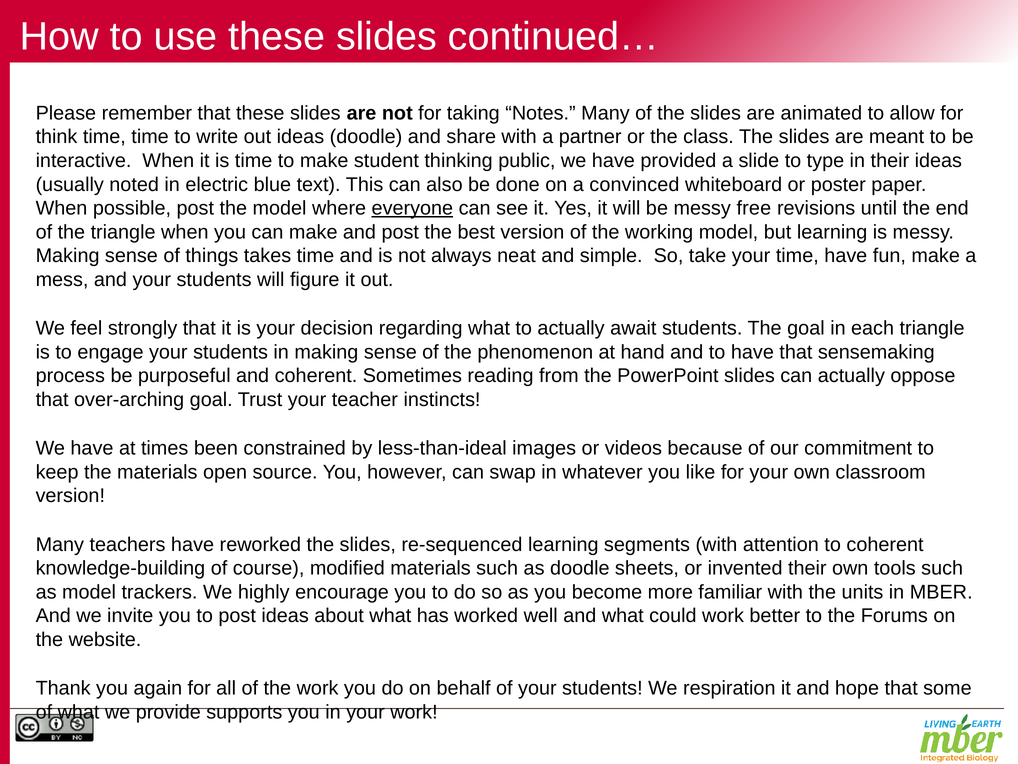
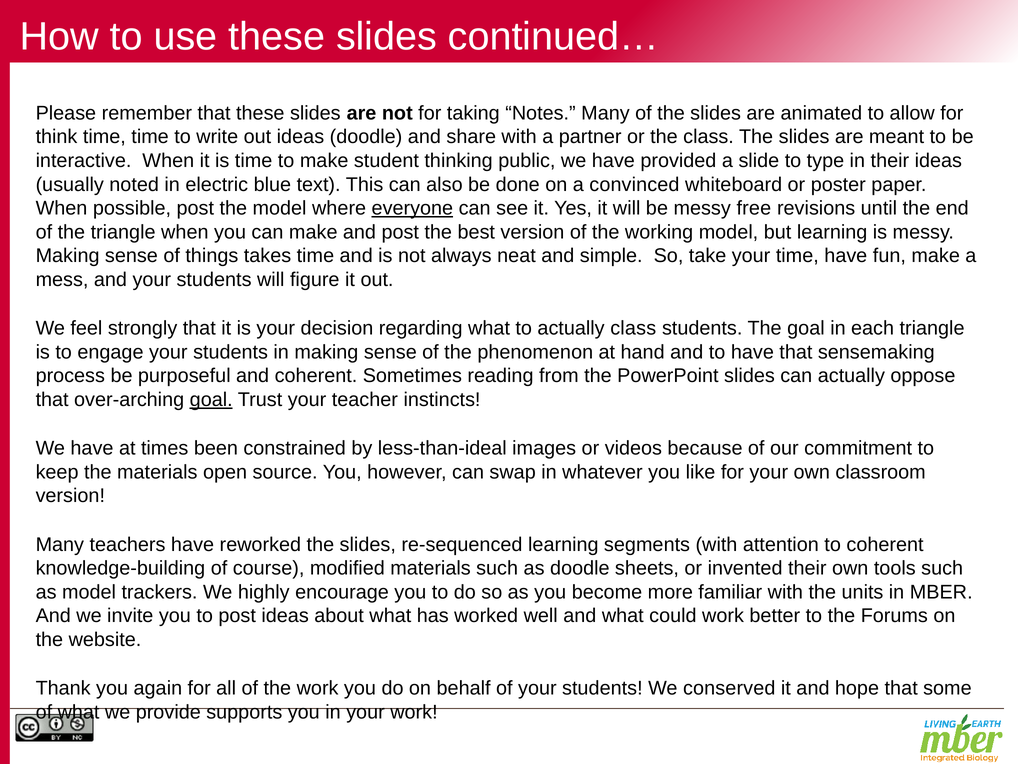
actually await: await -> class (633, 328)
goal underline: none -> present (211, 399)
respiration: respiration -> conserved (729, 688)
